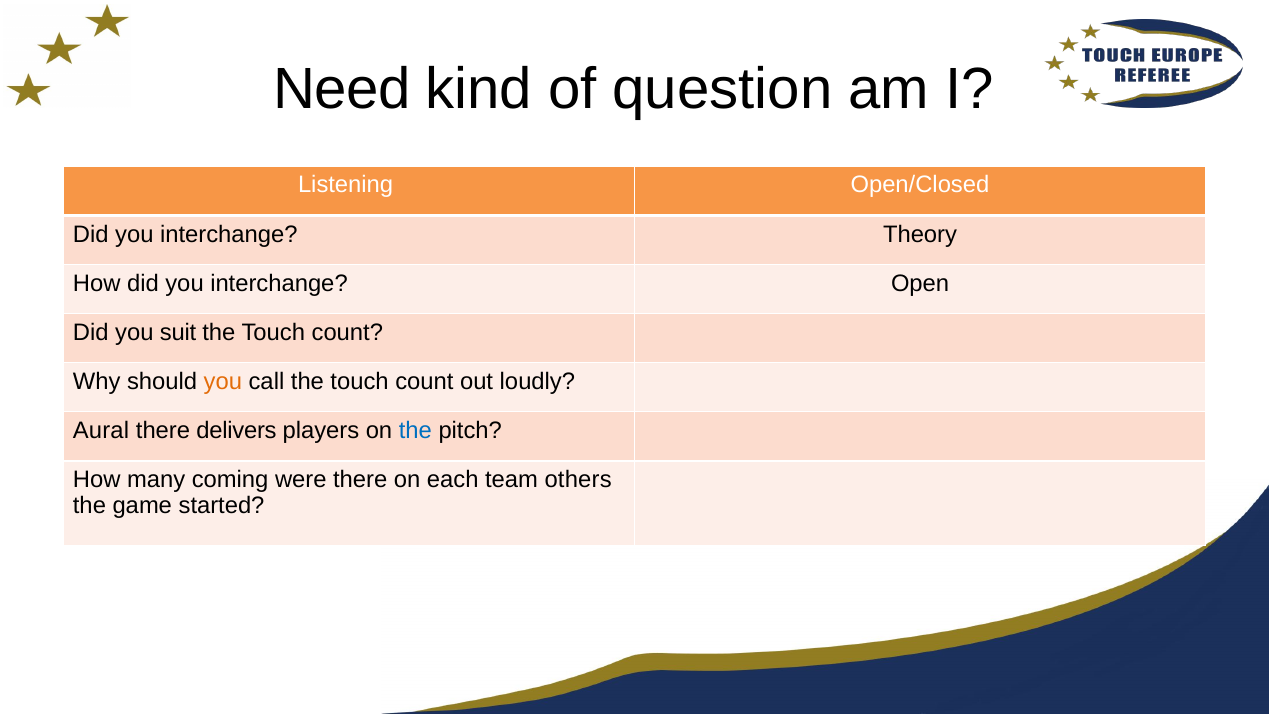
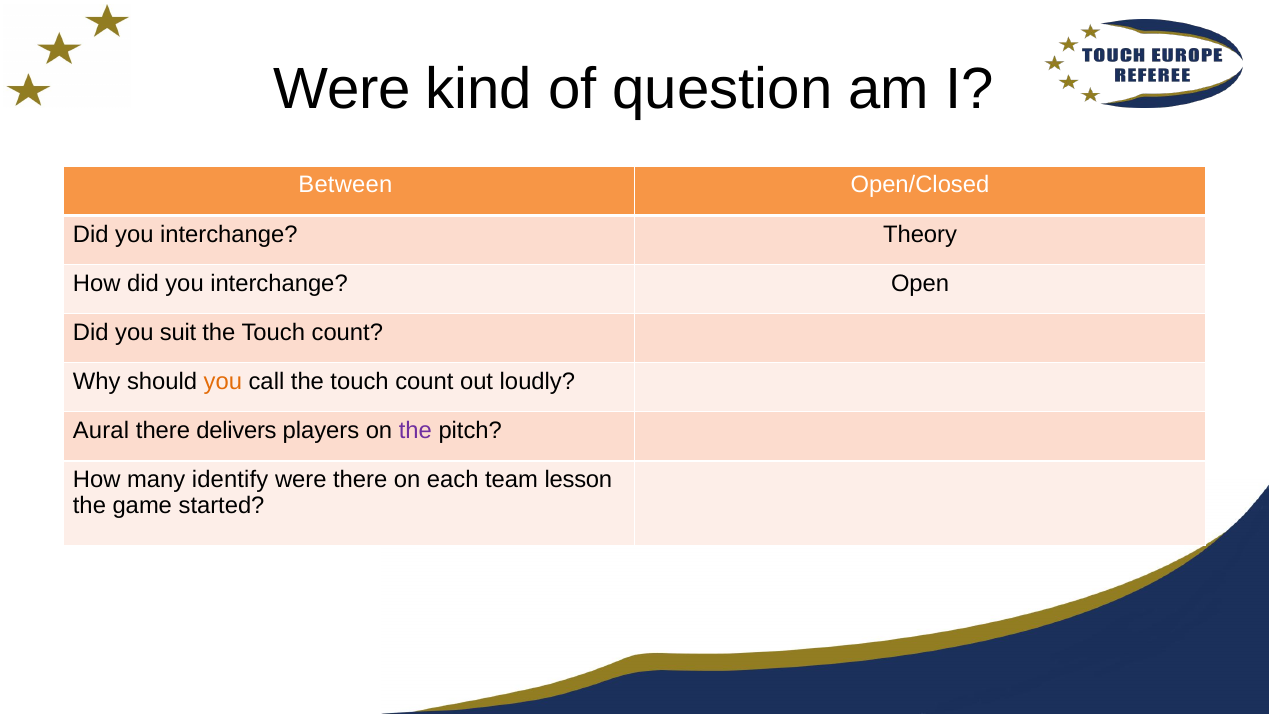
Need: Need -> Were (342, 89)
Listening: Listening -> Between (345, 185)
the colour: blue -> purple (415, 430)
coming: coming -> identify (230, 479)
others: others -> lesson (578, 479)
